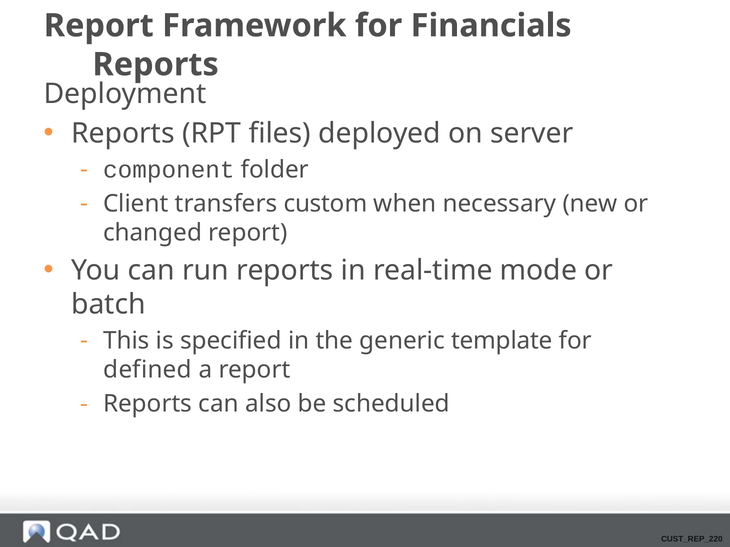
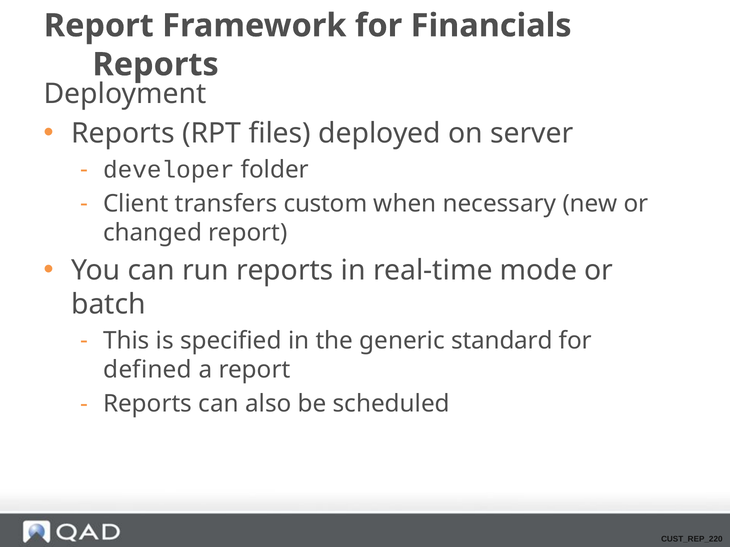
component: component -> developer (169, 170)
template: template -> standard (502, 341)
